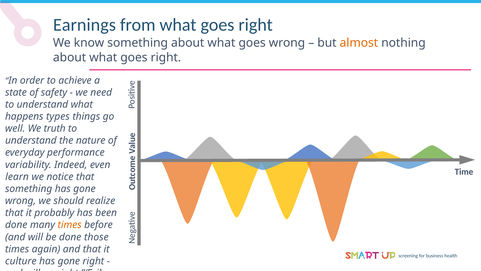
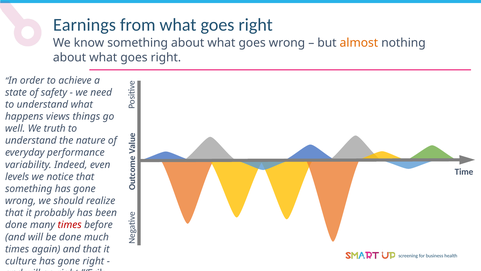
types: types -> views (58, 116)
learn: learn -> levels (17, 176)
times colour: orange -> red (70, 225)
those: those -> much (96, 237)
